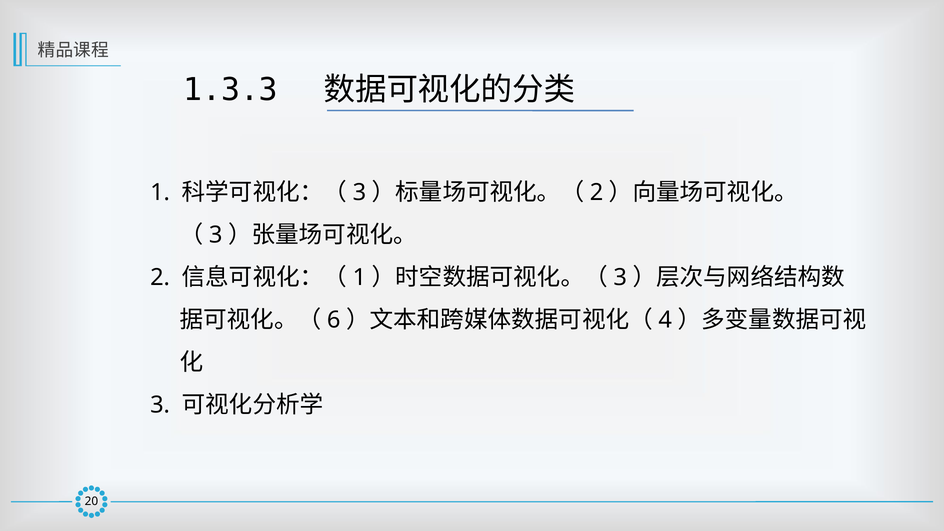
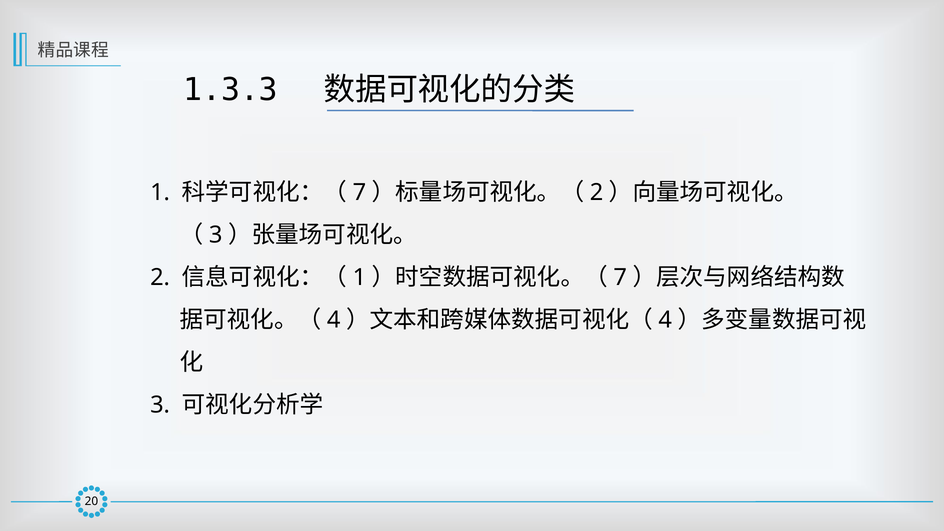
3: 3 -> 7 (359, 192)
3: 3 -> 7 (620, 277)
6: 6 -> 4 (334, 320)
